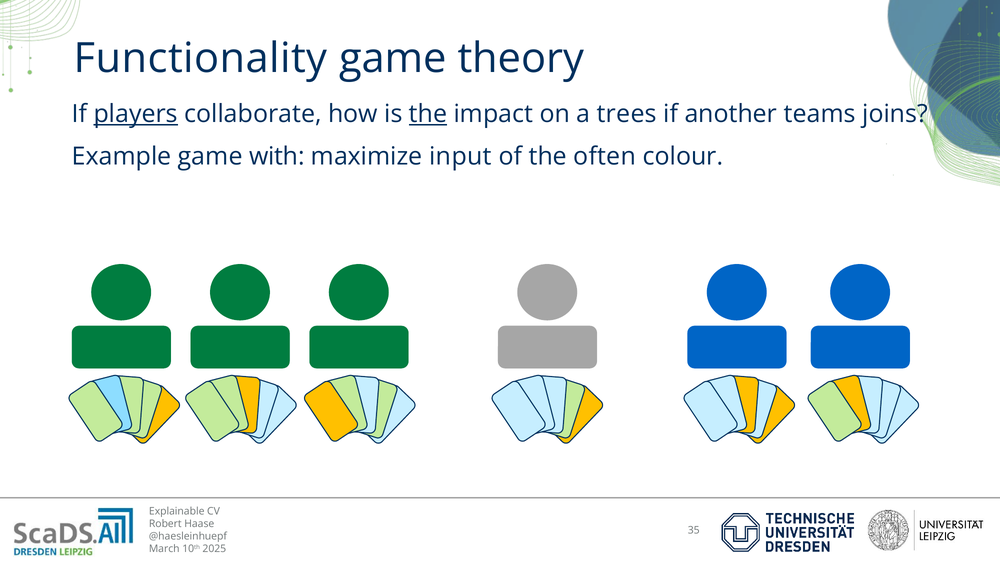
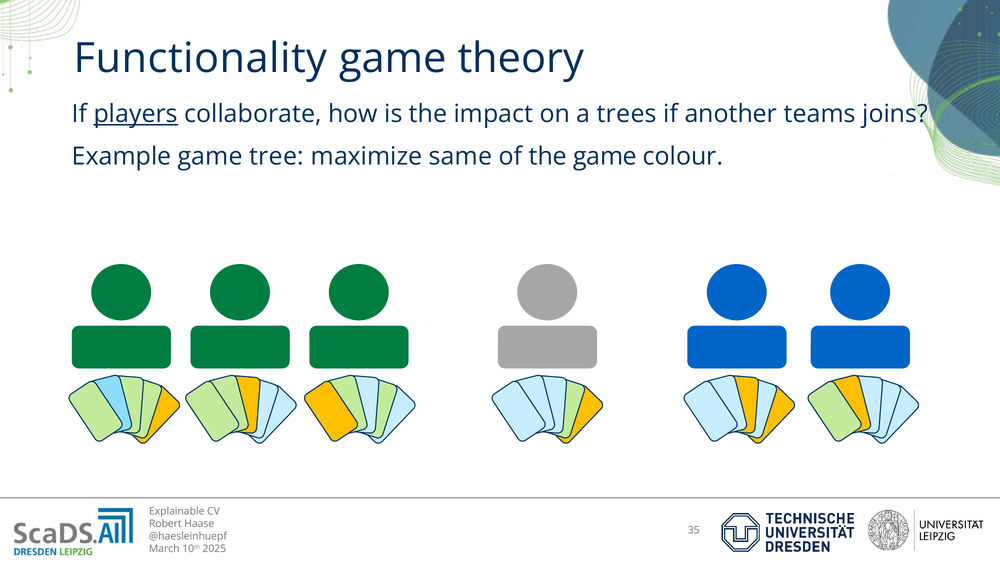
the underline: present -> none (428, 114)
with: with -> tree (277, 156)
input: input -> same (461, 156)
the often: often -> game (605, 156)
